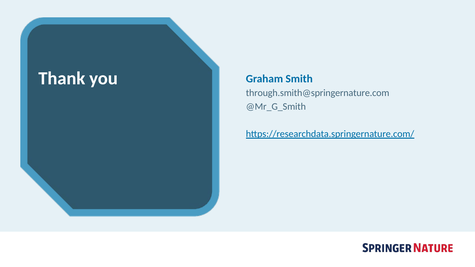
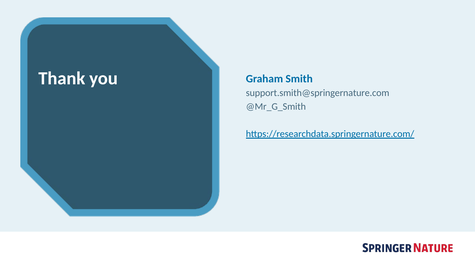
through.smith@springernature.com: through.smith@springernature.com -> support.smith@springernature.com (318, 93)
